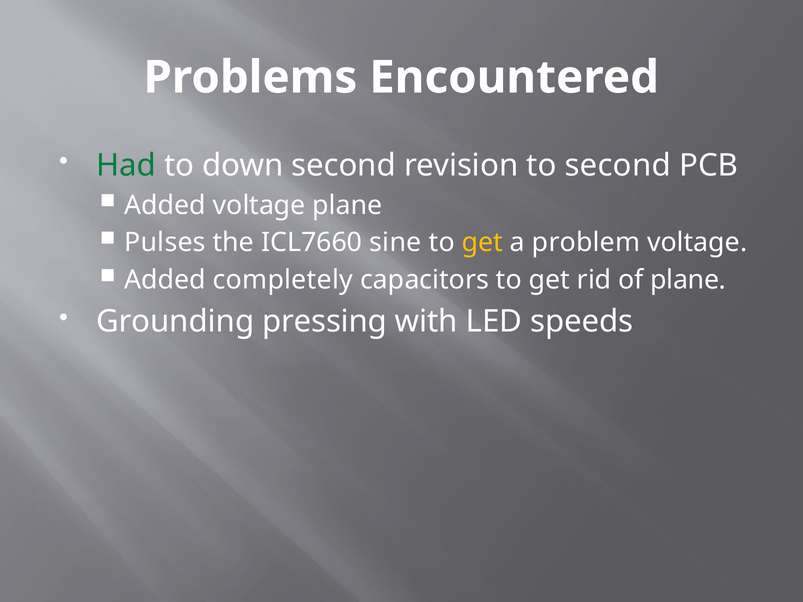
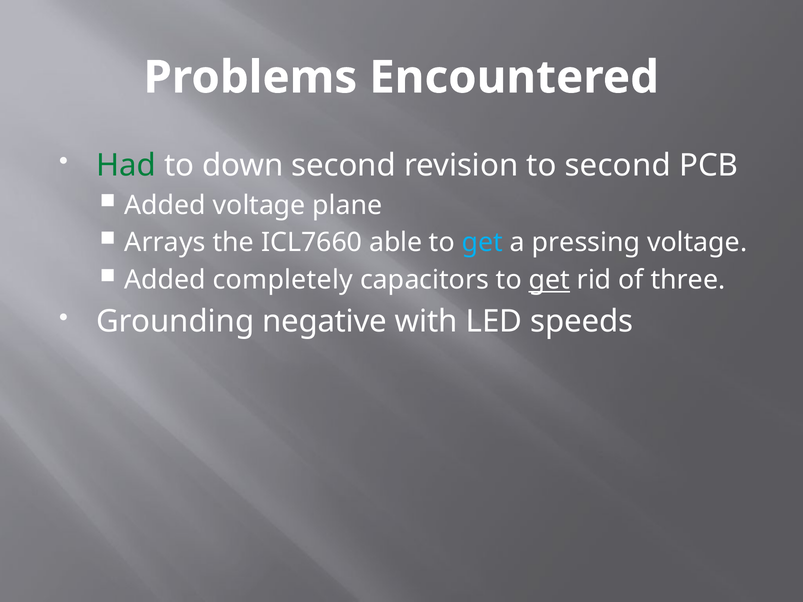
Pulses: Pulses -> Arrays (165, 243)
sine: sine -> able (396, 243)
get colour: yellow -> light blue (482, 243)
problem: problem -> pressing (586, 243)
get underline: none -> present (549, 280)
of plane: plane -> three (688, 280)
pressing: pressing -> negative (325, 322)
